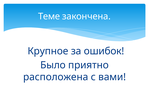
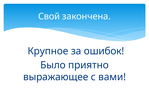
Теме: Теме -> Свой (49, 16)
расположена: расположена -> выражающее (56, 77)
